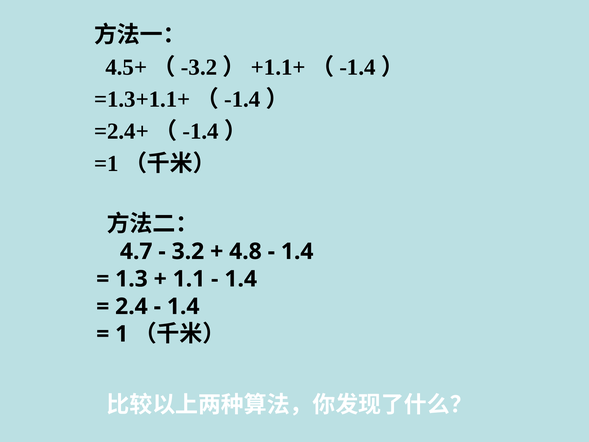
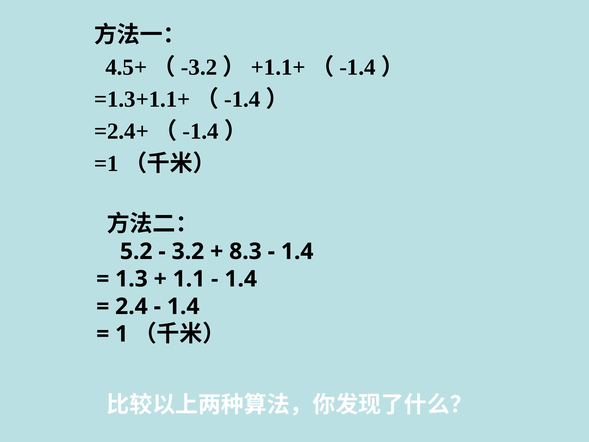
4.7: 4.7 -> 5.2 (136, 251)
4.8: 4.8 -> 8.3 (245, 251)
